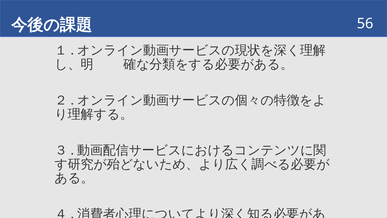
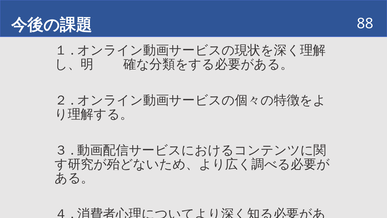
56: 56 -> 88 (365, 24)
